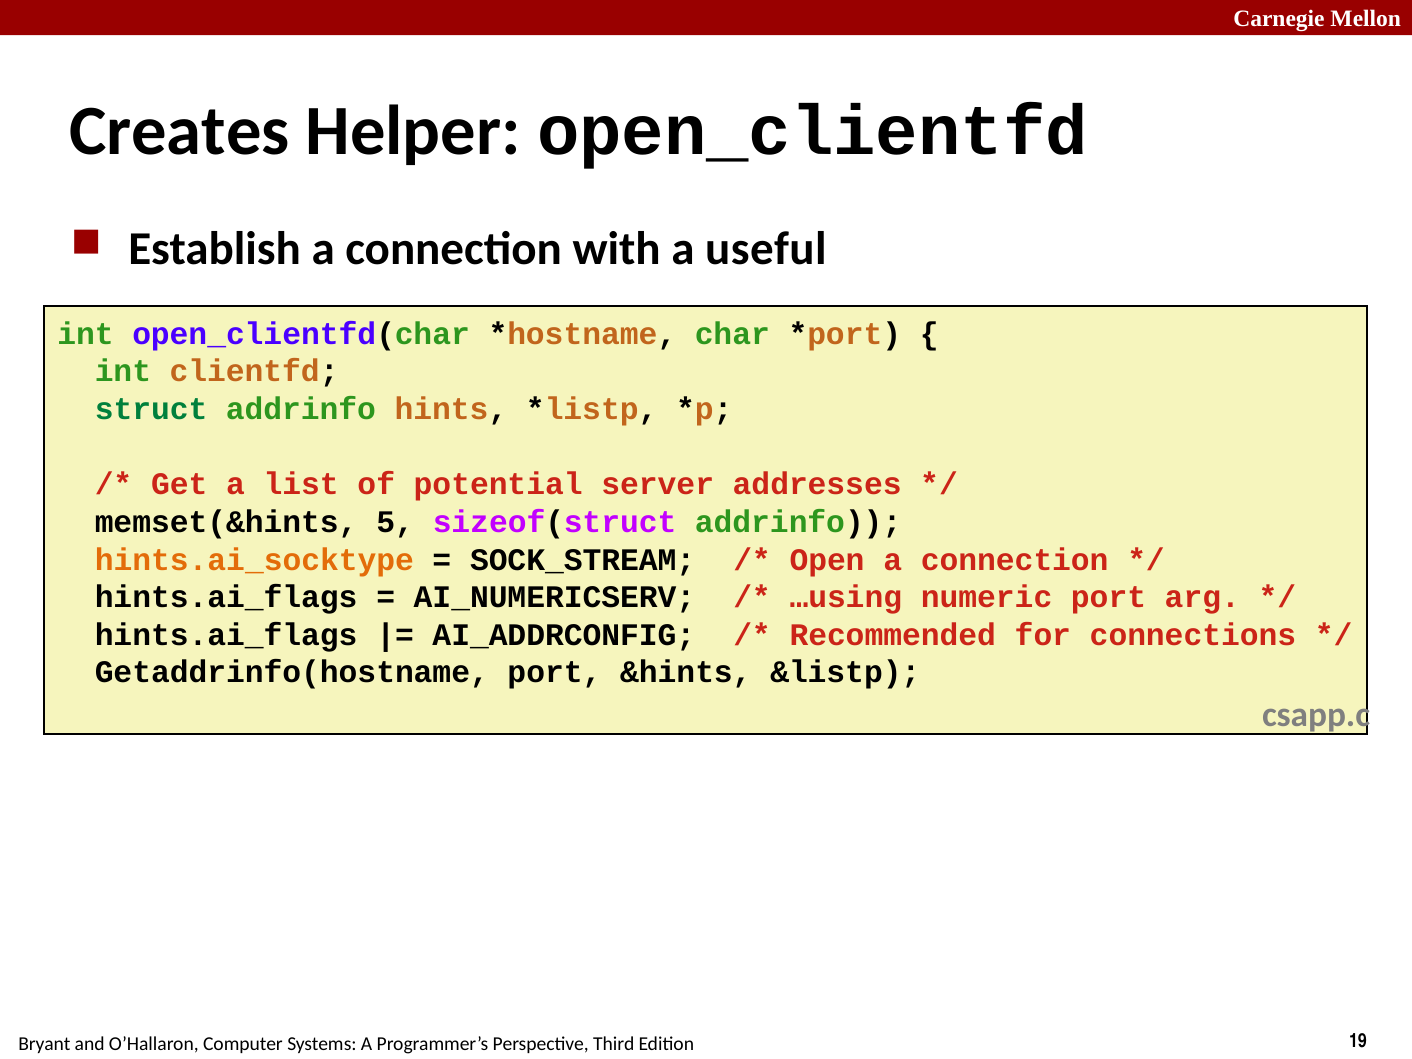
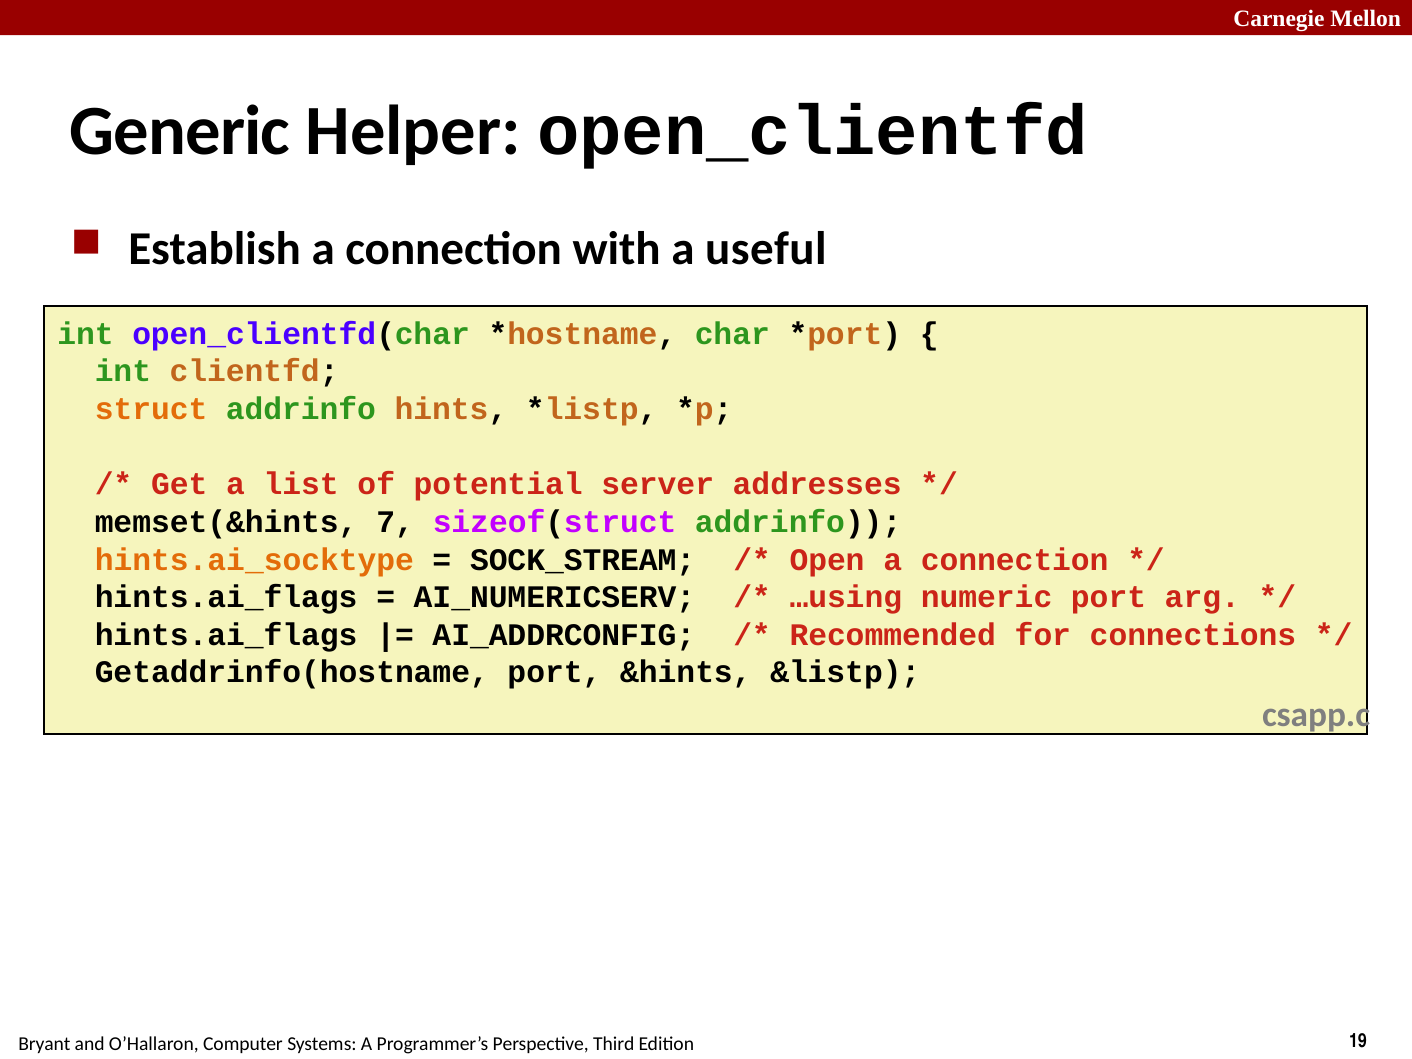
Creates: Creates -> Generic (180, 131)
struct colour: green -> orange (151, 409)
5: 5 -> 7 (395, 522)
